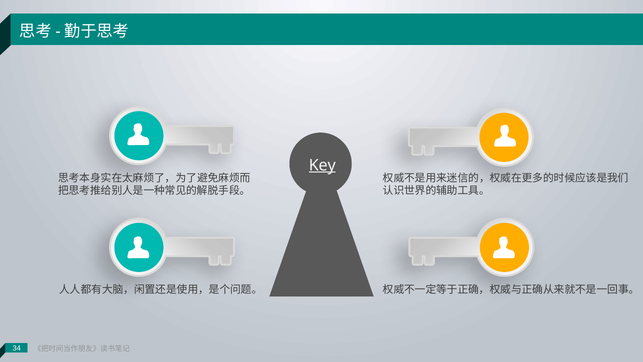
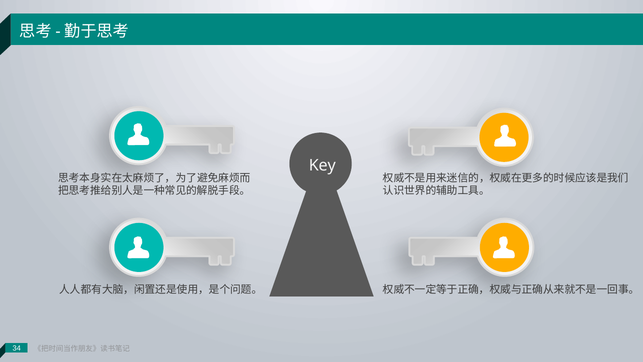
Key underline: present -> none (322, 165)
